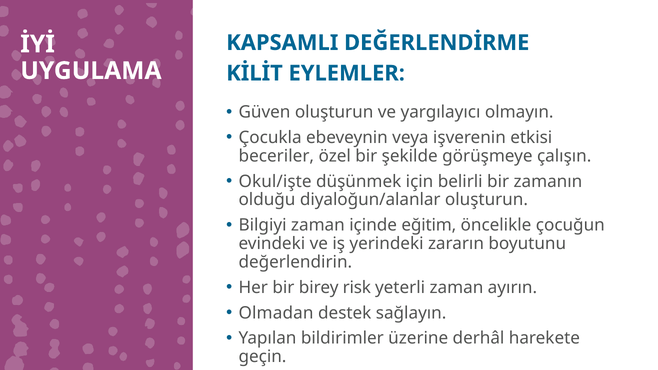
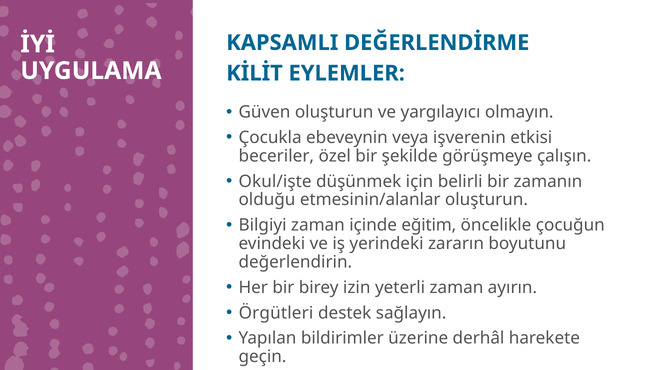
diyaloğun/alanlar: diyaloğun/alanlar -> etmesinin/alanlar (370, 200)
risk: risk -> izin (357, 288)
Olmadan: Olmadan -> Örgütleri (276, 313)
